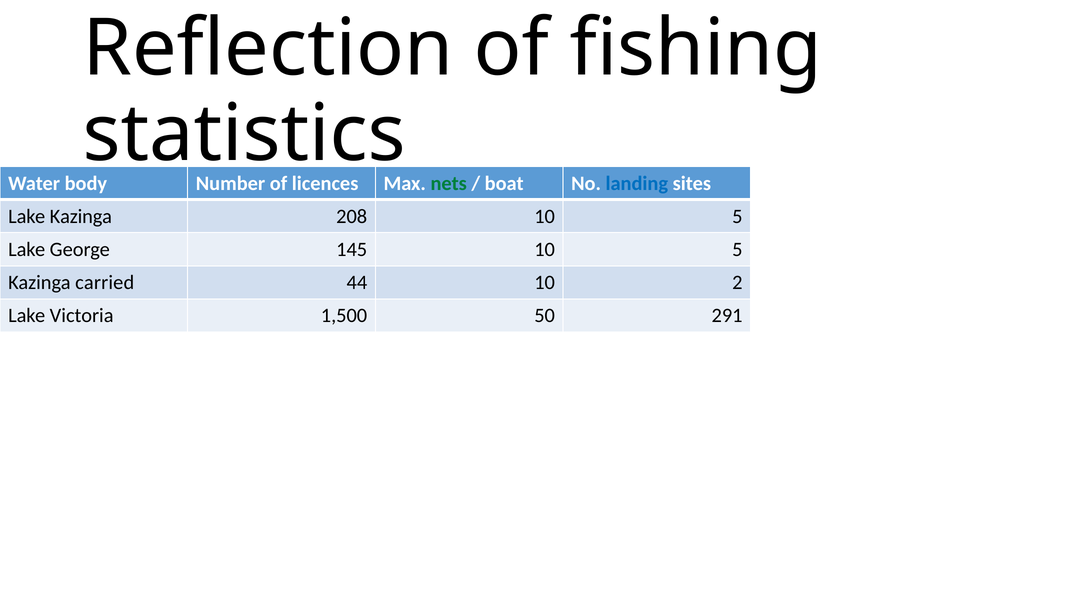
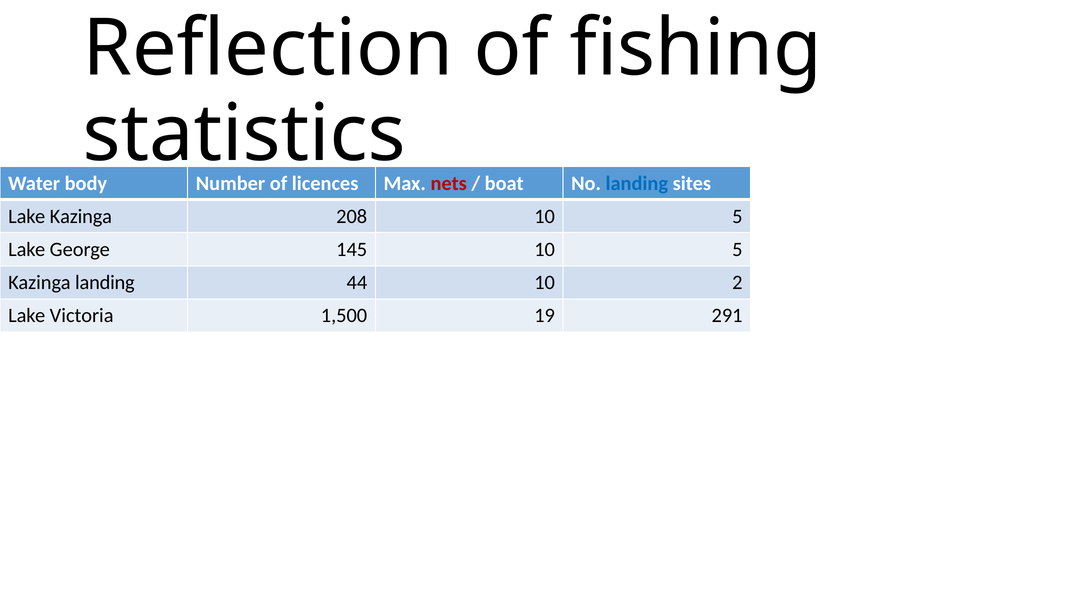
nets colour: green -> red (449, 183)
Kazinga carried: carried -> landing (105, 283)
50: 50 -> 19 (545, 316)
